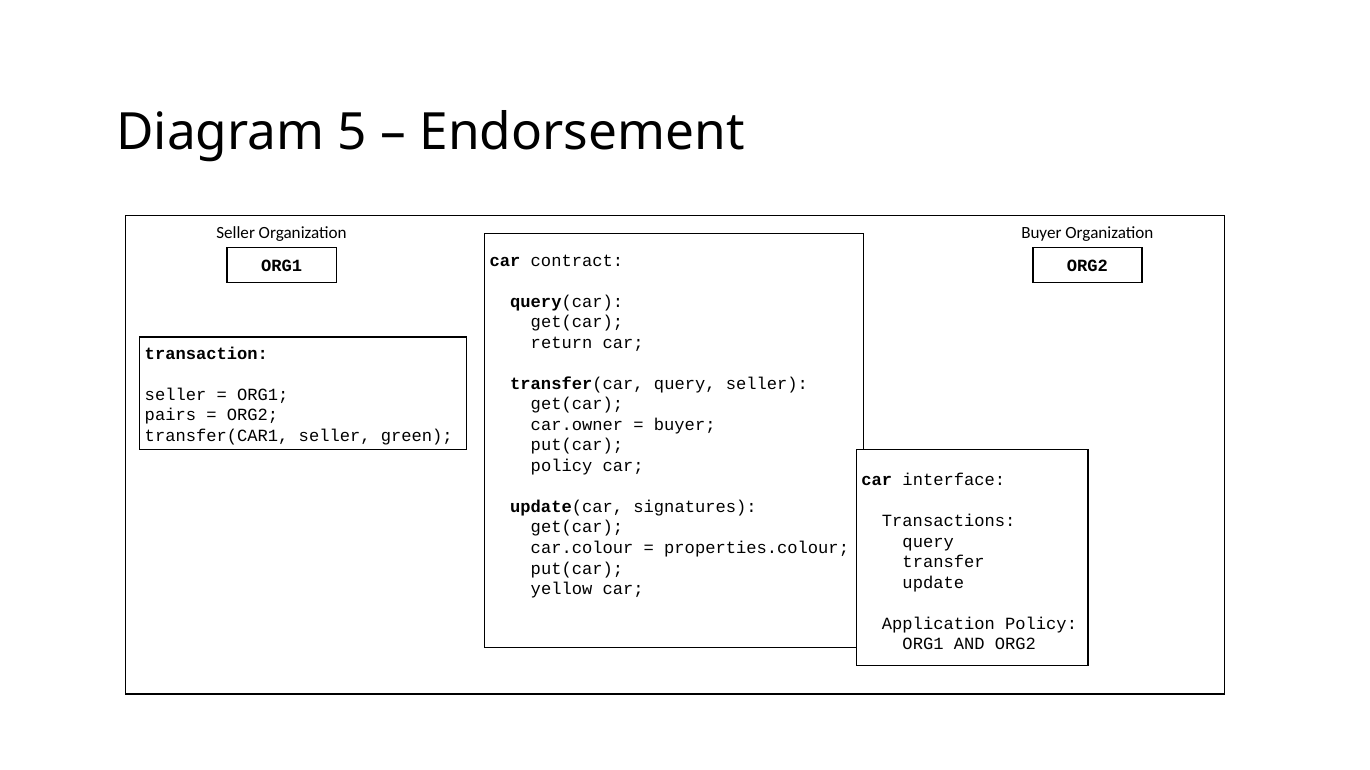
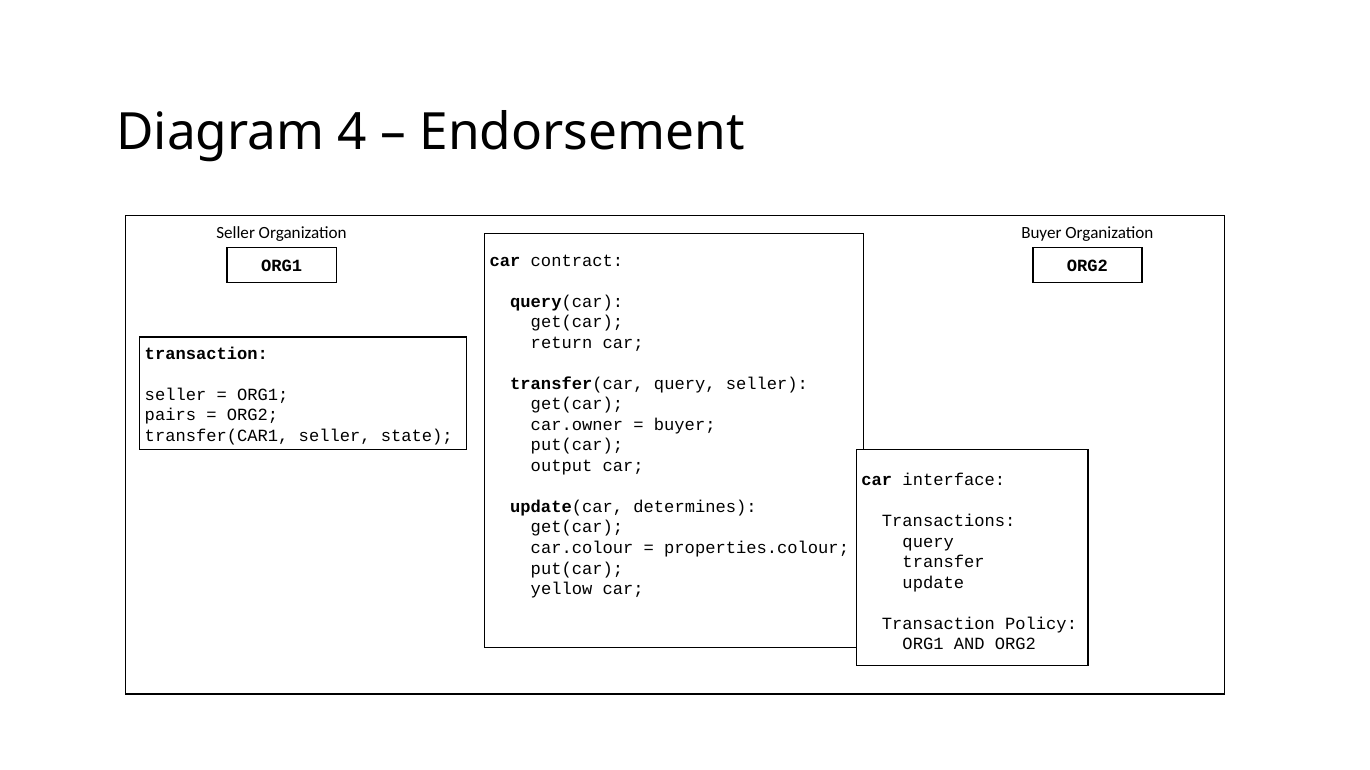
5: 5 -> 4 (353, 132)
green: green -> state (417, 436)
policy: policy -> output (562, 466)
signatures: signatures -> determines (695, 507)
Application: Application -> Transaction (938, 624)
